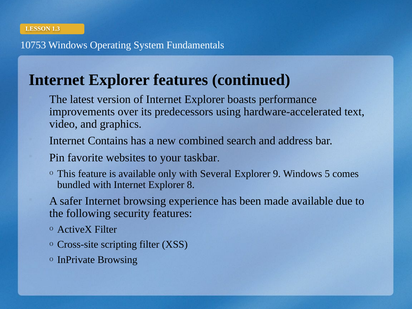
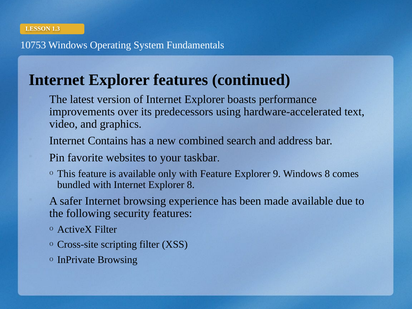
with Several: Several -> Feature (216, 174)
Windows 5: 5 -> 8 (327, 174)
